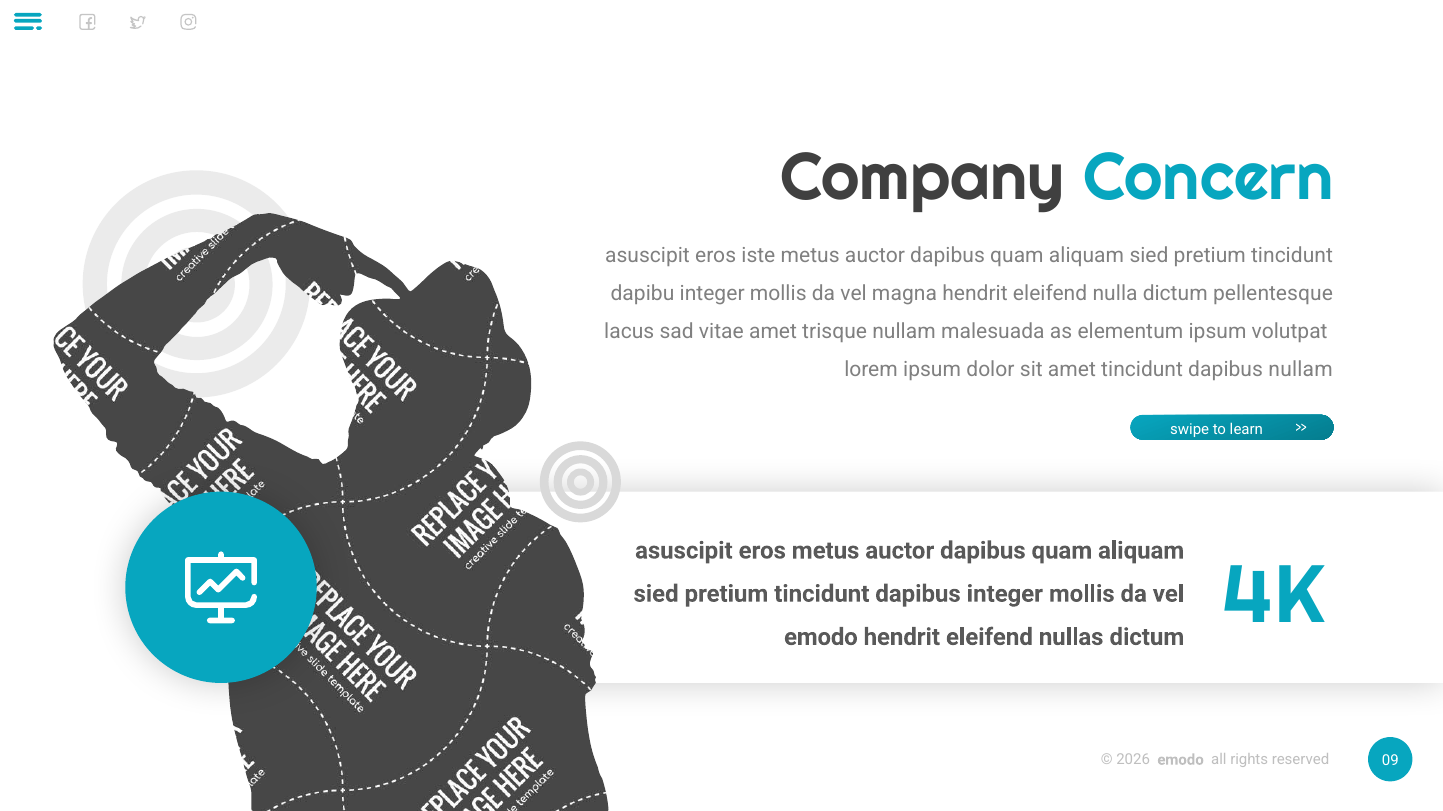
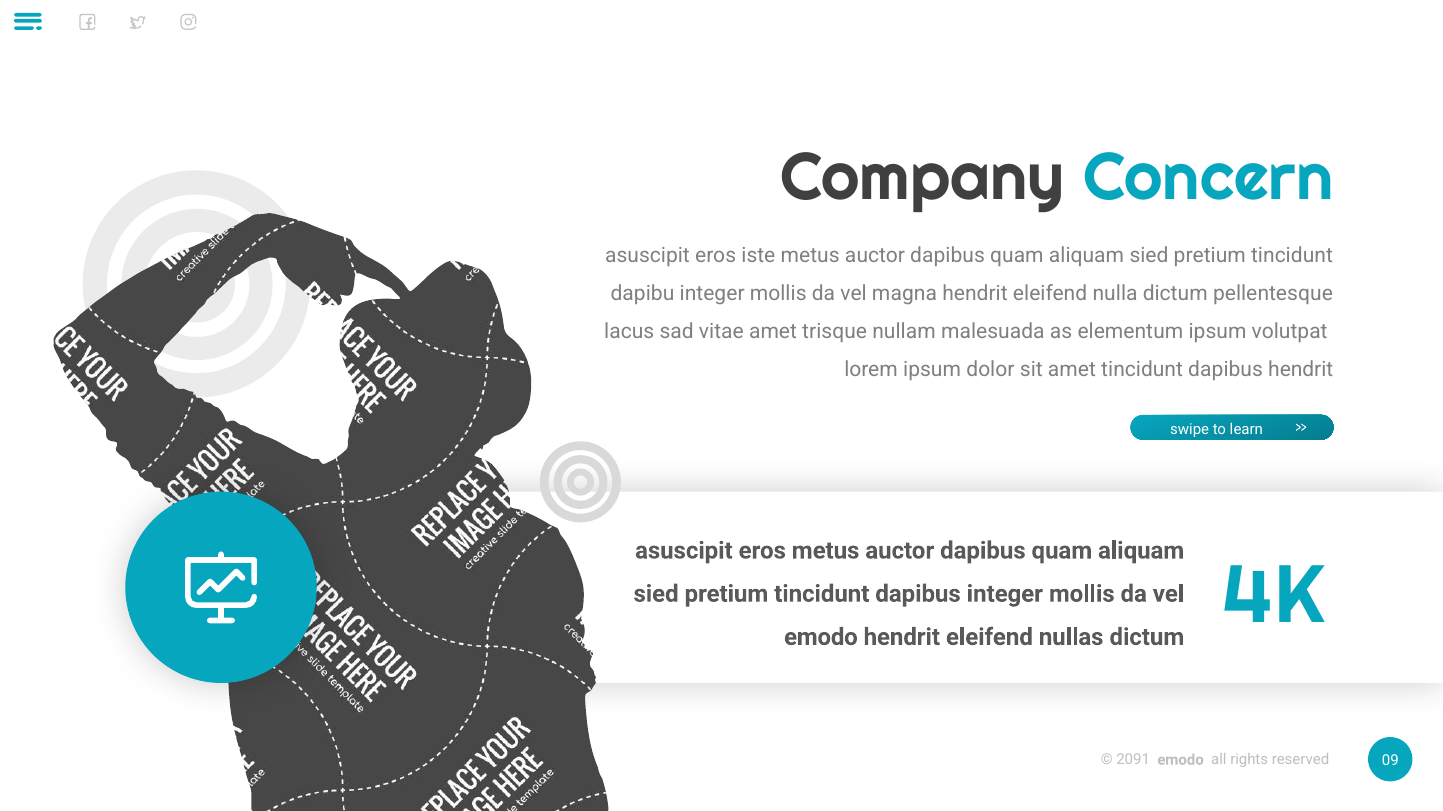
nullam: nullam -> hendrit (1301, 369)
2026: 2026 -> 2091 (1133, 760)
